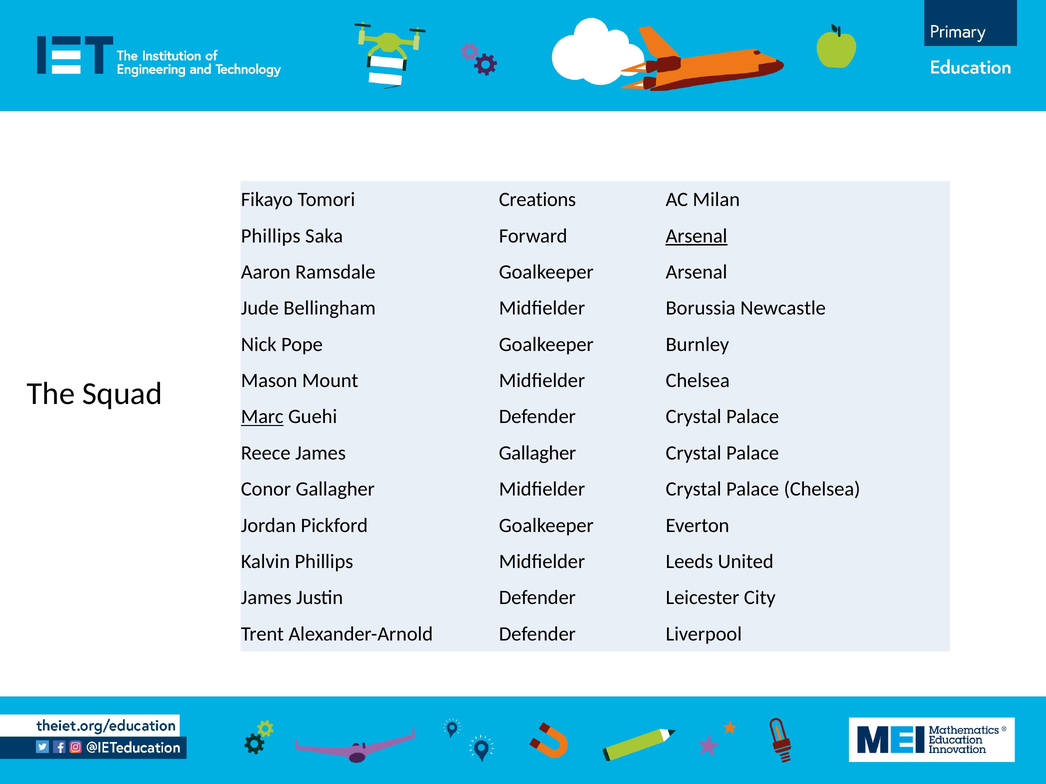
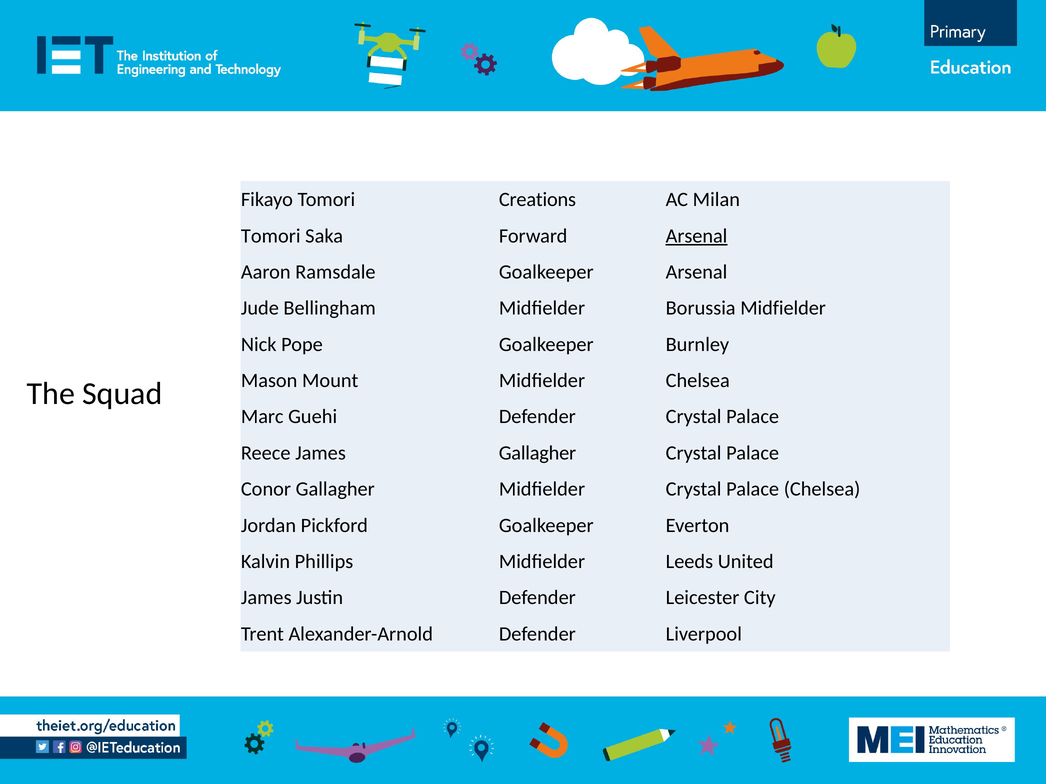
Phillips: Phillips -> Tomori (271, 236)
Borussia Newcastle: Newcastle -> Midfielder (783, 308)
Marc underline: present -> none (262, 417)
